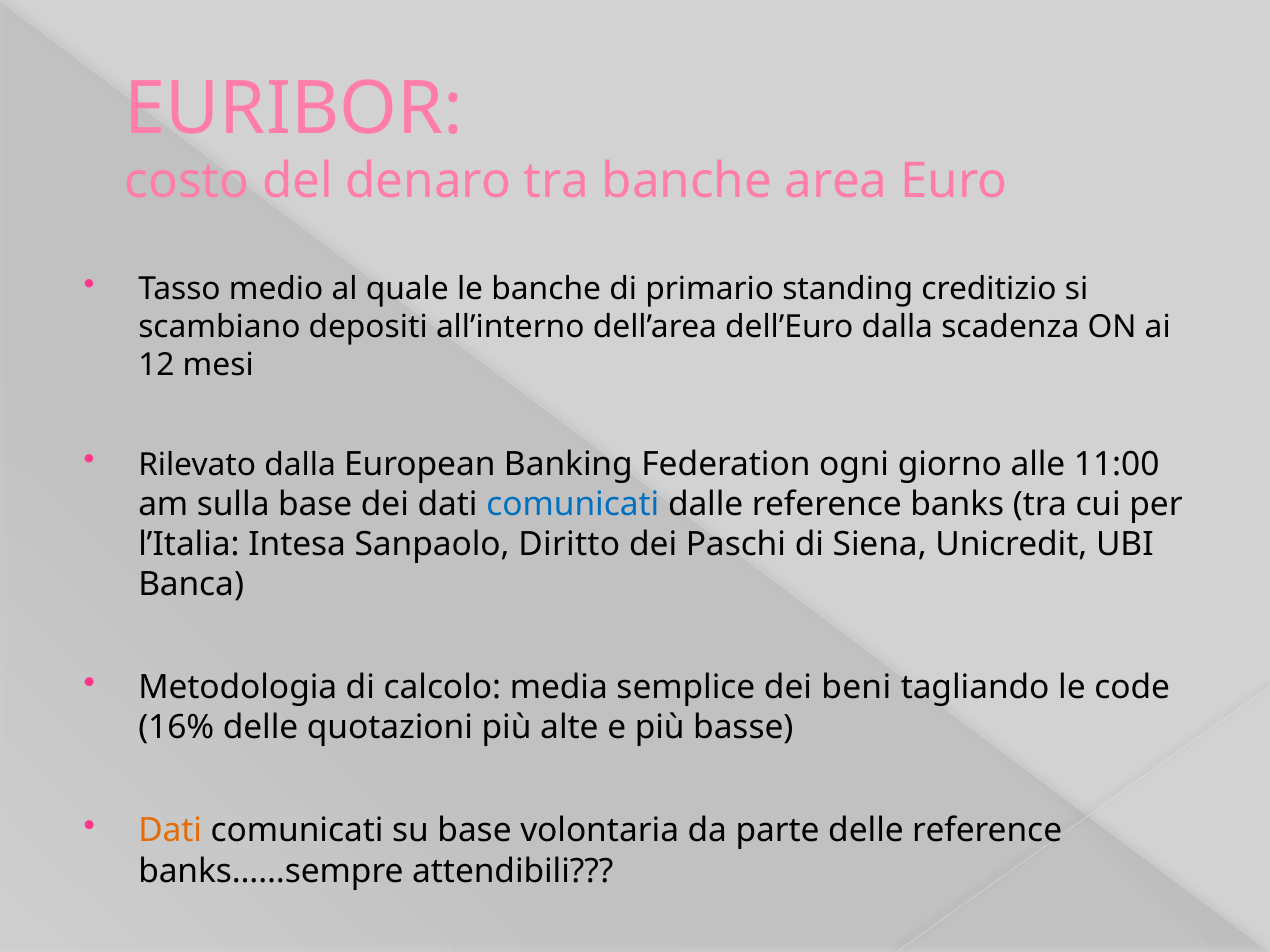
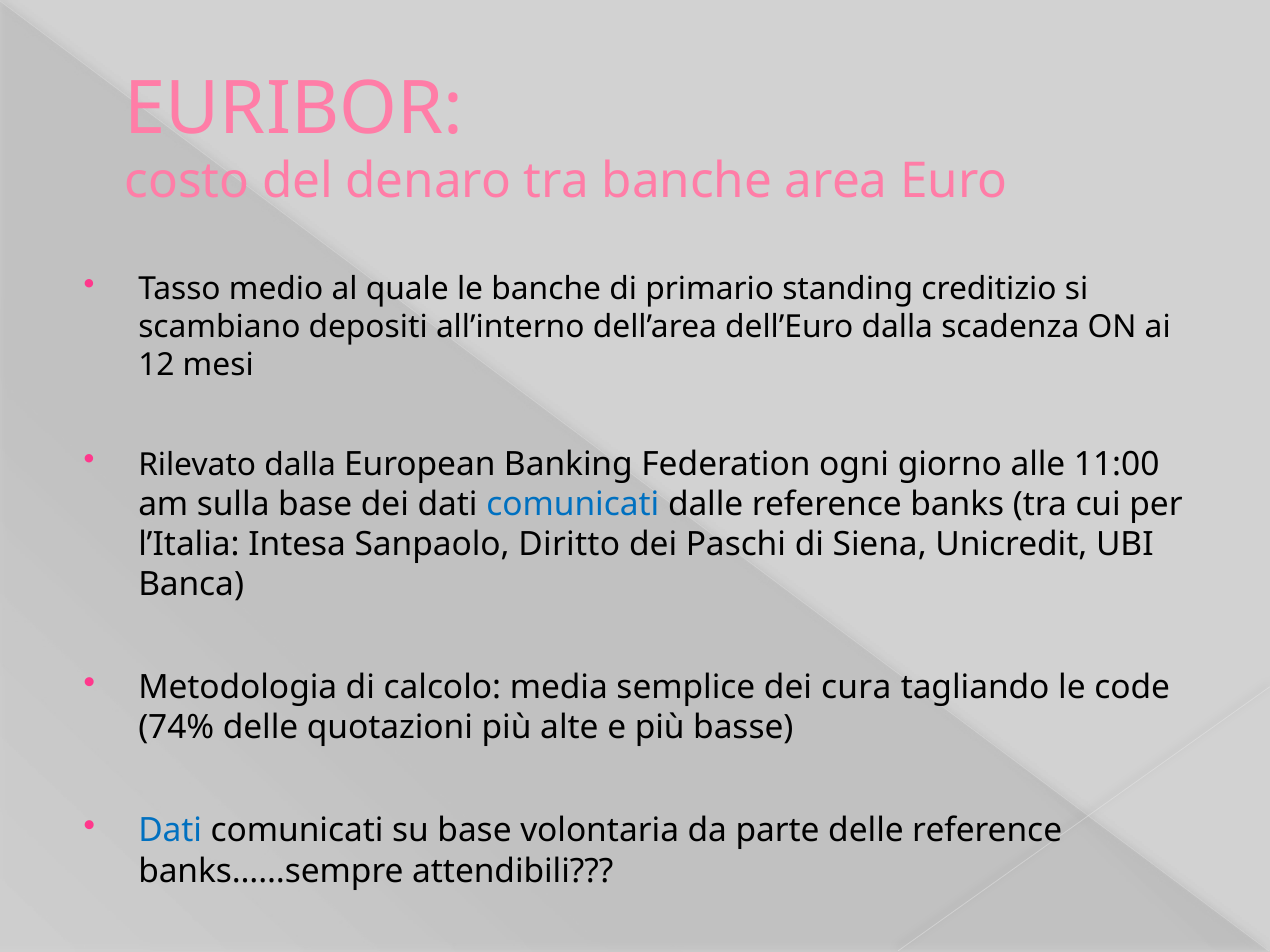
beni: beni -> cura (856, 688)
16%: 16% -> 74% (176, 728)
Dati colour: orange -> blue (170, 831)
